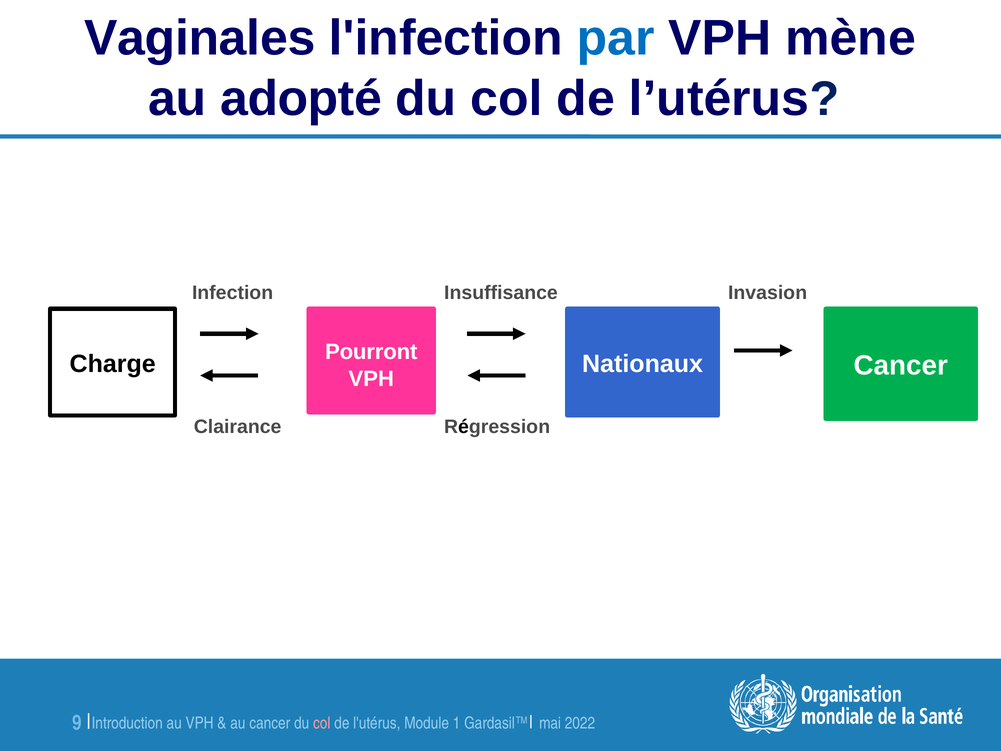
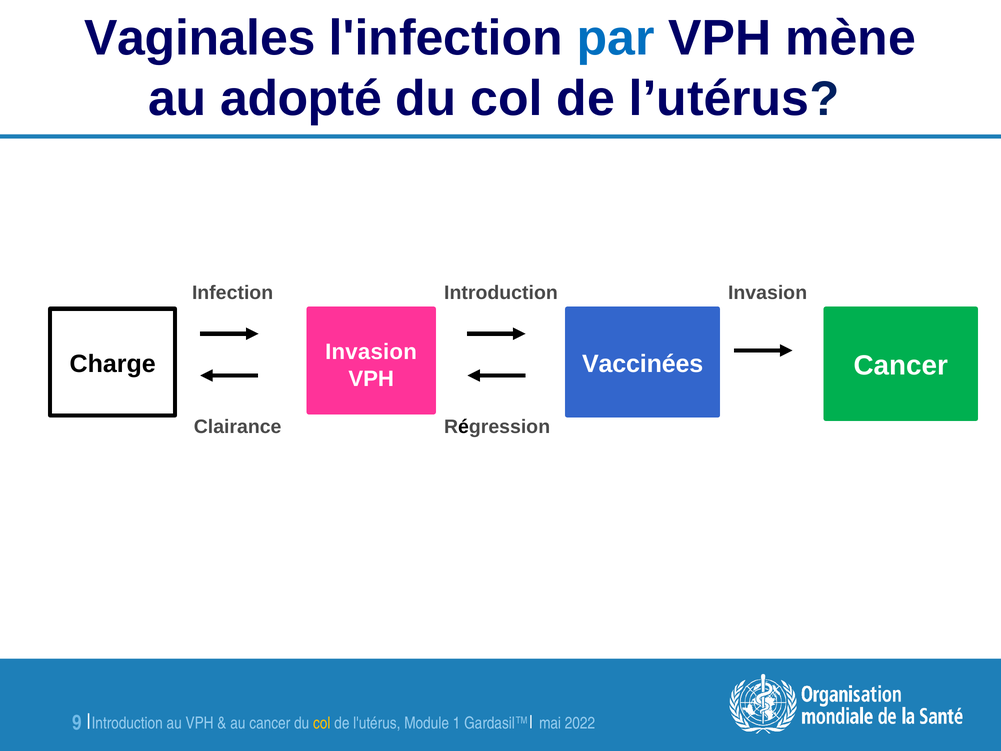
Infection Insuffisance: Insuffisance -> Introduction (501, 293)
Pourront: Pourront -> Invasion (371, 352)
Nationaux: Nationaux -> Vaccinées (643, 364)
col colour: pink -> yellow (322, 723)
